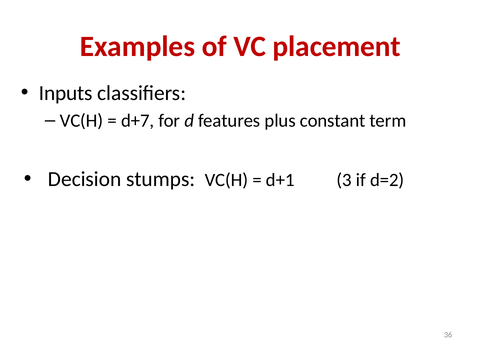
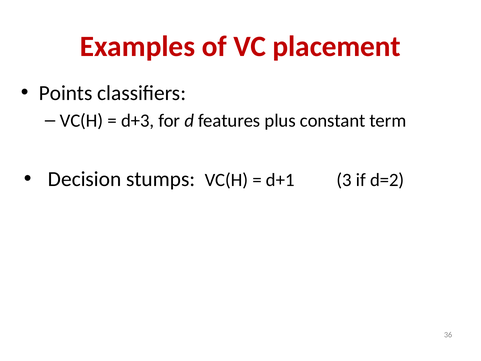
Inputs: Inputs -> Points (66, 93)
d+7: d+7 -> d+3 (138, 121)
